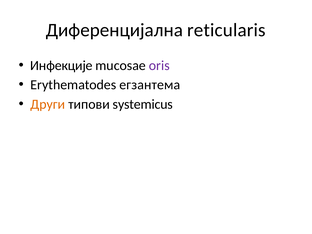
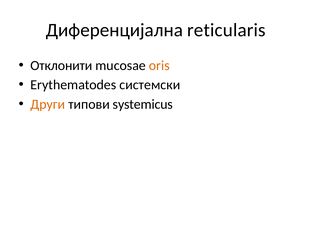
Инфекције: Инфекције -> Отклонити (61, 65)
oris colour: purple -> orange (159, 65)
егзантема: егзантема -> системски (150, 85)
